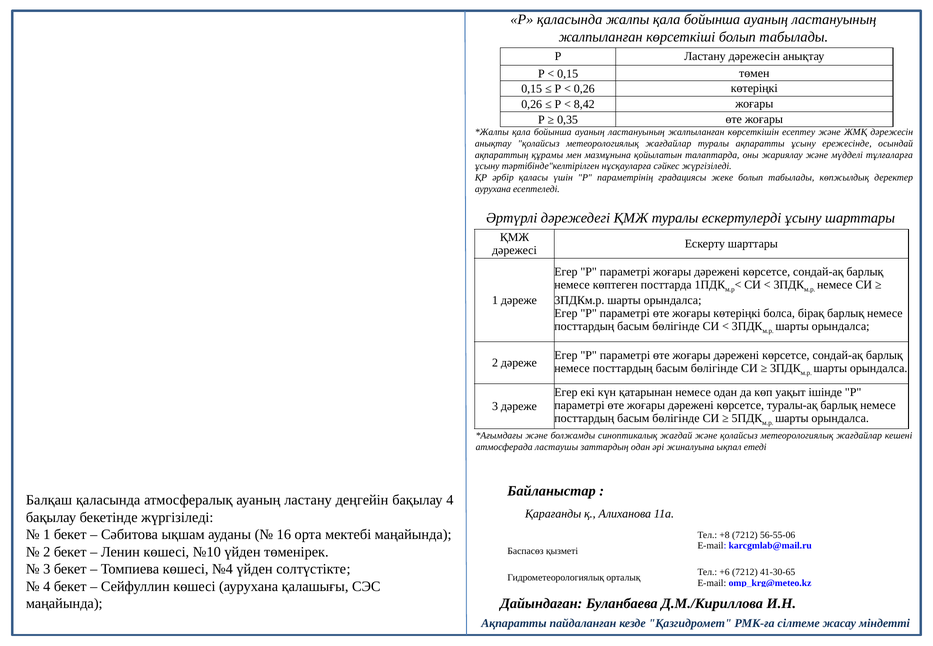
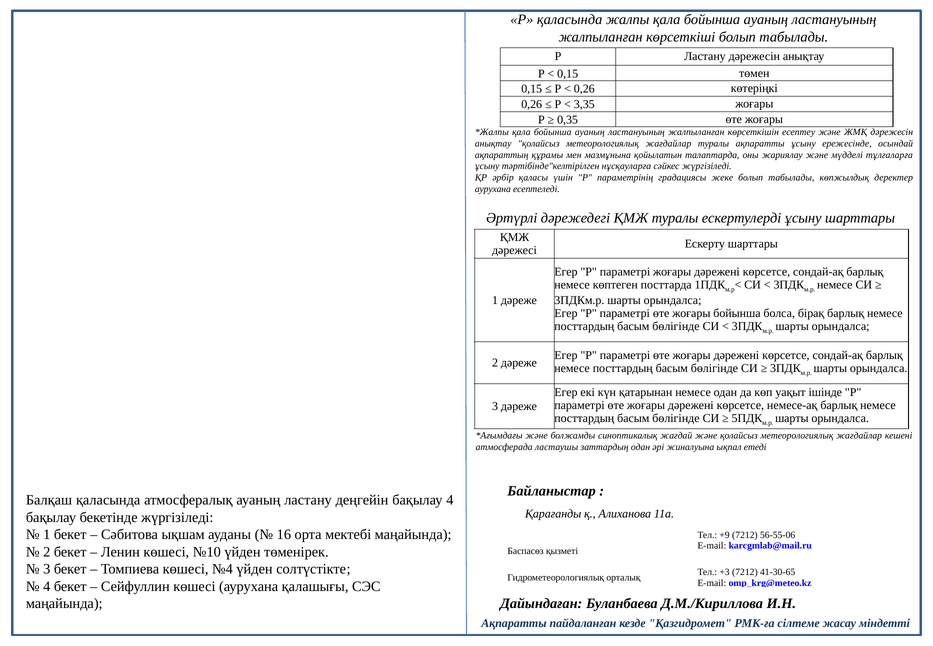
8,42: 8,42 -> 3,35 (584, 104)
жоғары көтеріңкі: көтеріңкі -> бойынша (737, 313)
туралы-ақ: туралы-ақ -> немесе-ақ (792, 405)
+8: +8 -> +9 (725, 535)
+6: +6 -> +3 (725, 572)
